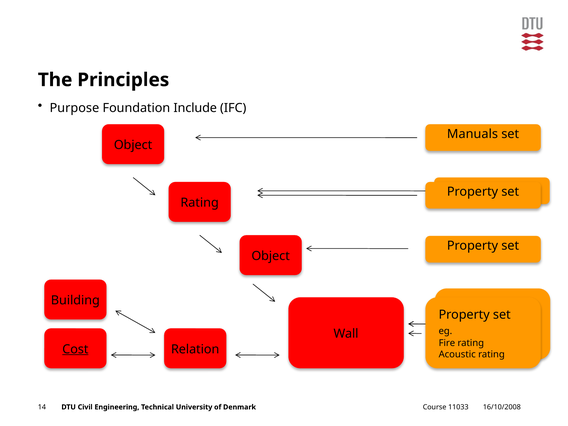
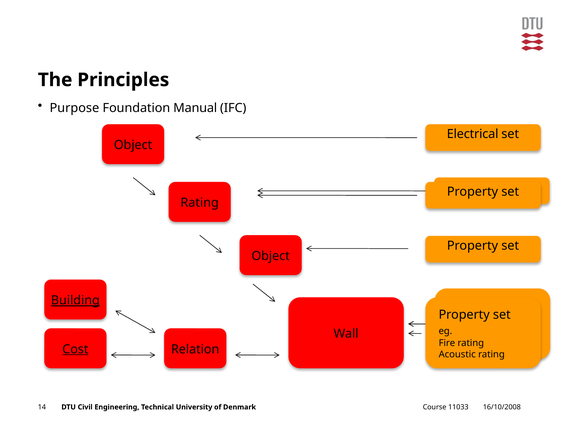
Include: Include -> Manual (195, 108)
Manuals: Manuals -> Electrical (473, 134)
Building underline: none -> present (75, 300)
